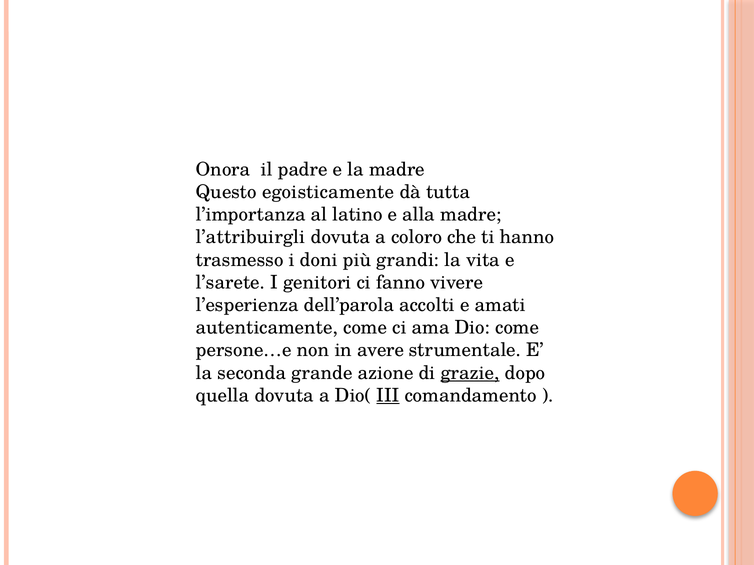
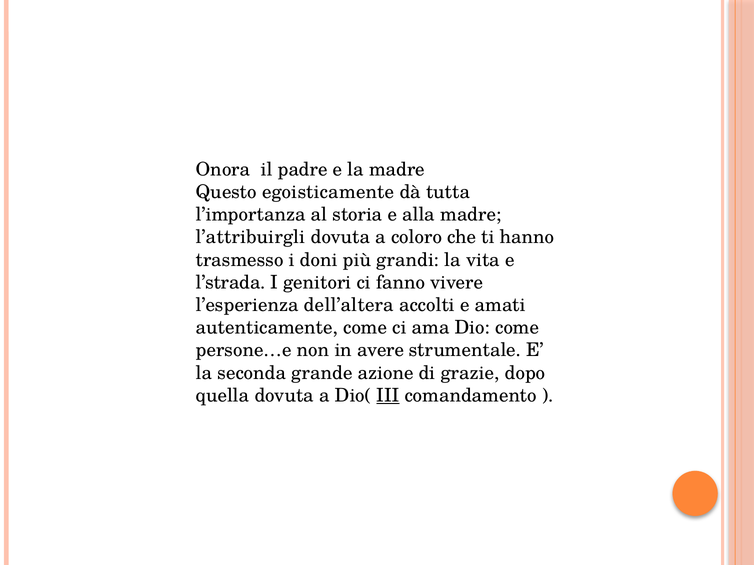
latino: latino -> storia (357, 215)
l’sarete: l’sarete -> l’strada (231, 283)
dell’parola: dell’parola -> dell’altera (349, 305)
grazie underline: present -> none (470, 373)
